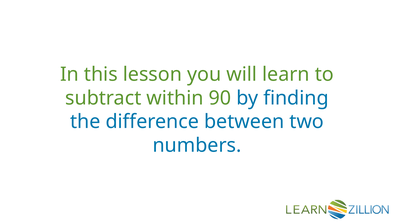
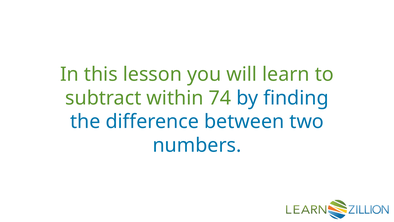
90: 90 -> 74 (220, 98)
